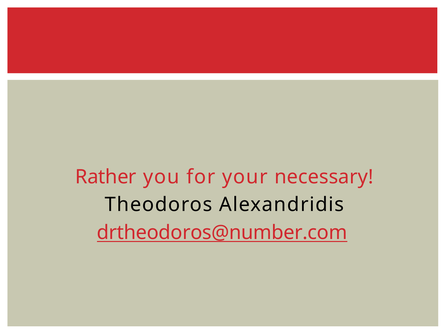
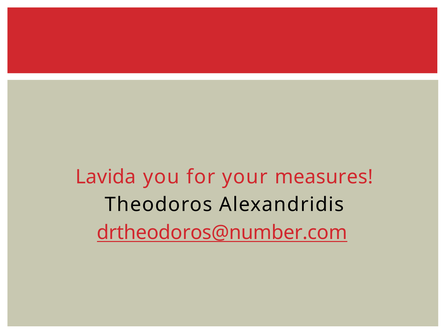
Rather: Rather -> Lavida (106, 177)
necessary: necessary -> measures (324, 177)
